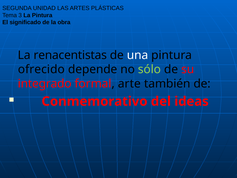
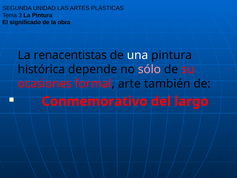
ofrecido: ofrecido -> histórica (41, 69)
sólo colour: light green -> pink (149, 69)
integrado: integrado -> ocasiones (45, 84)
ideas: ideas -> largo (191, 101)
